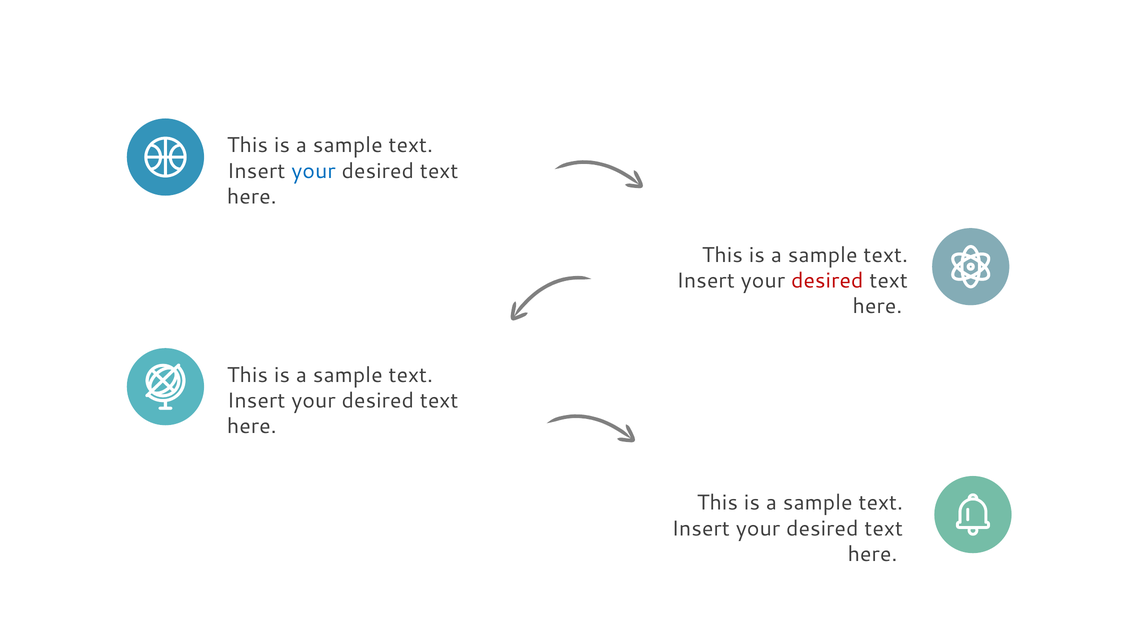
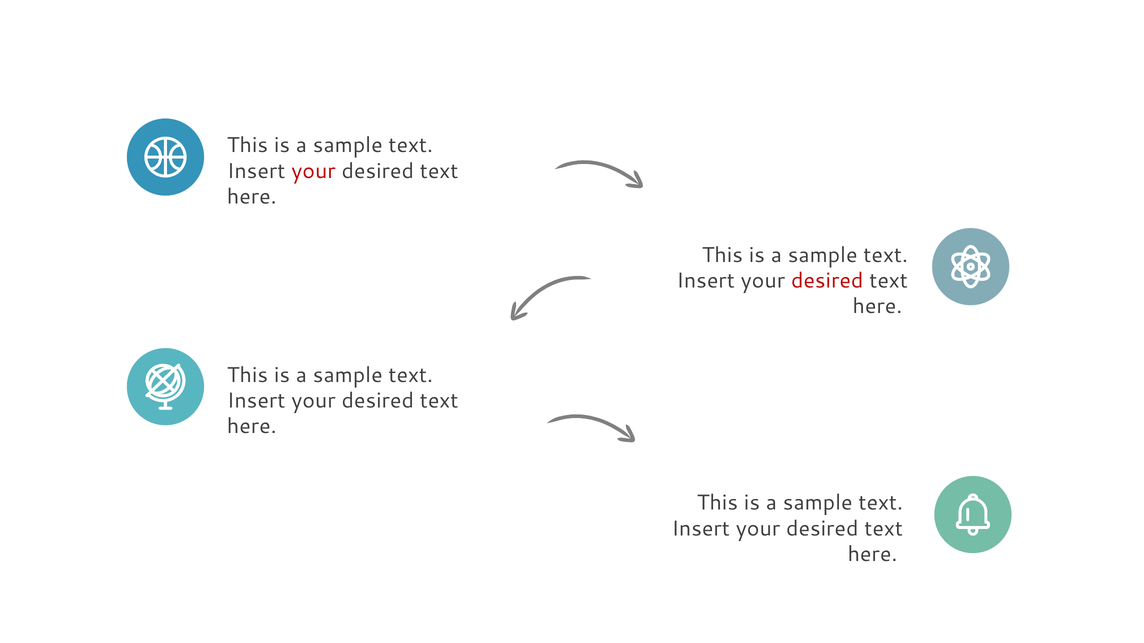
your colour: blue -> red (313, 171)
